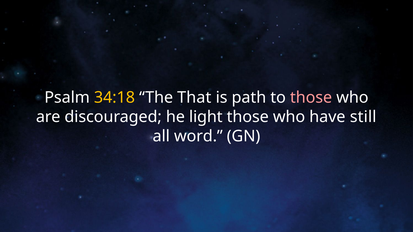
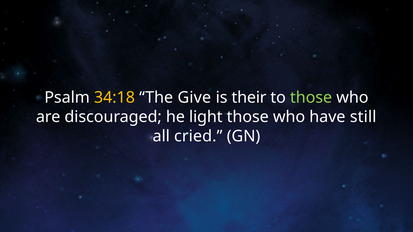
That: That -> Give (194, 98)
path: path -> their (249, 98)
those colour: pink -> light green (311, 98)
word: word -> cried (198, 136)
